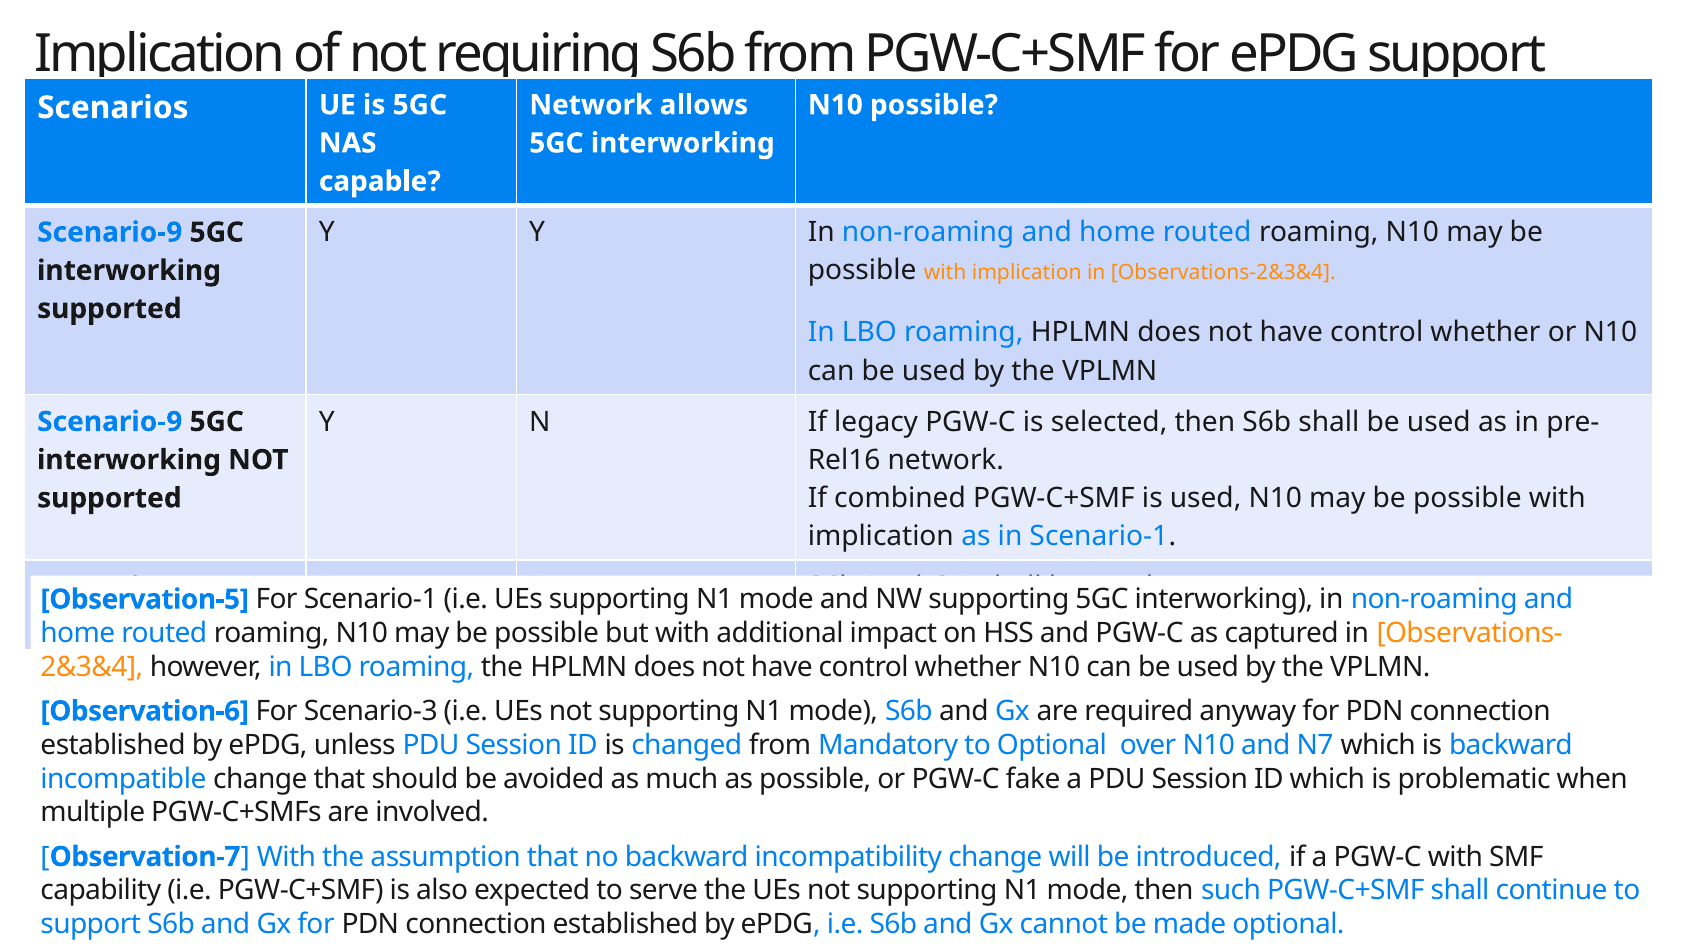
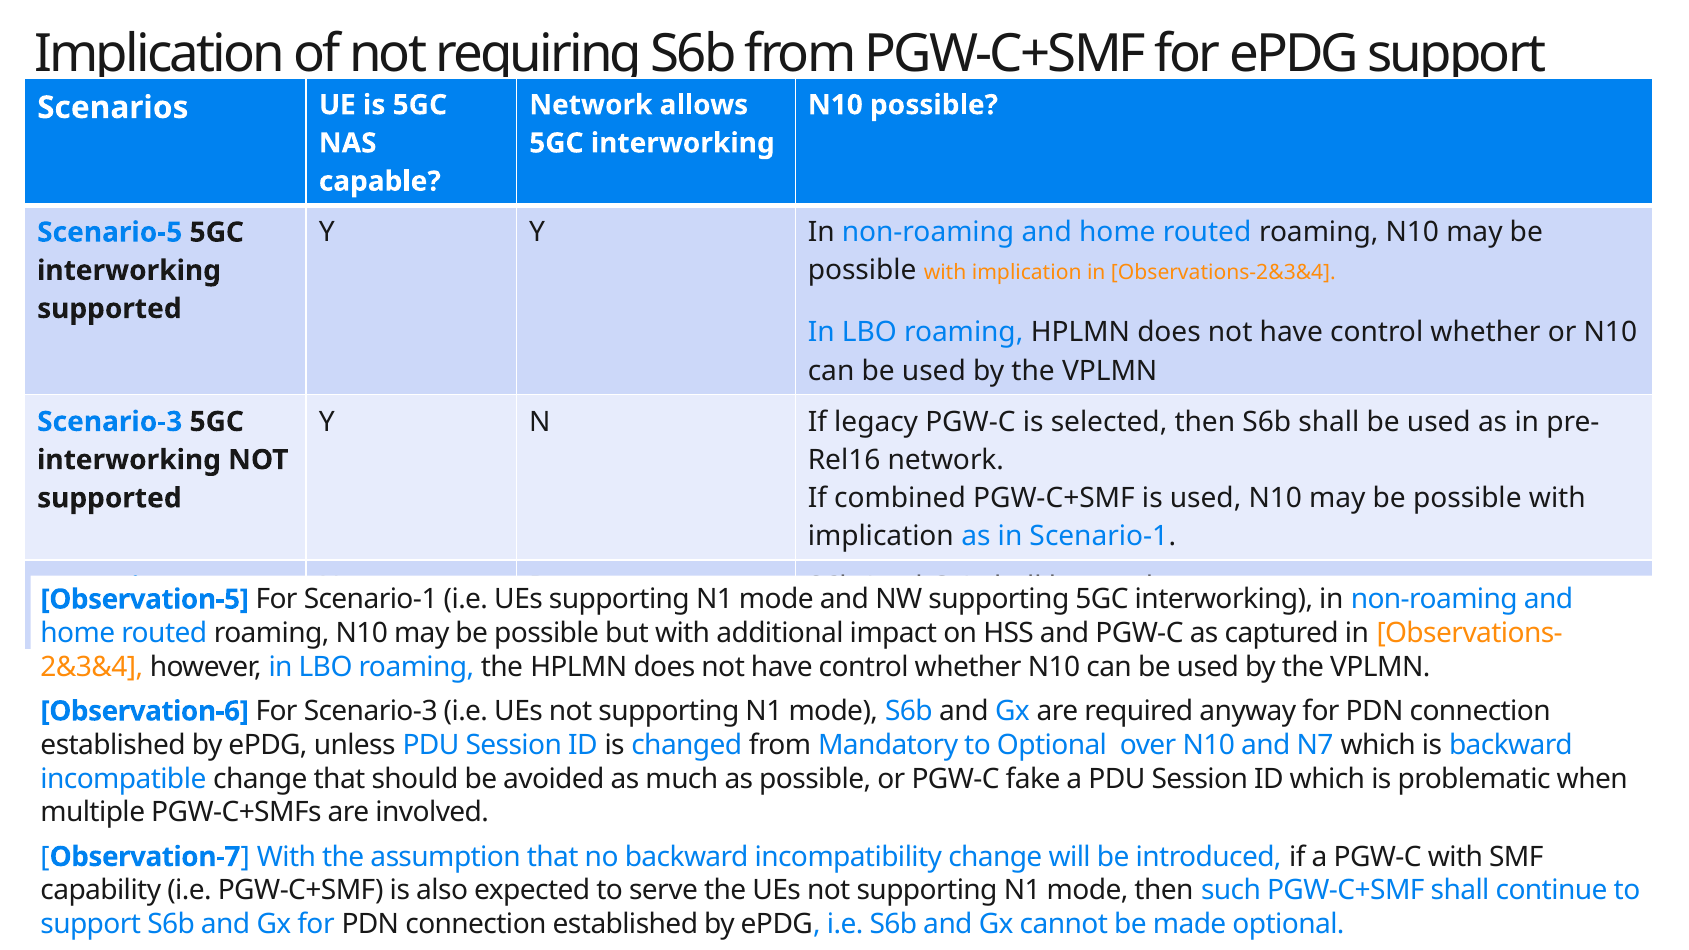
Scenario-9: Scenario-9 -> Scenario-5 (110, 232)
Scenario-9: Scenario-9 -> Scenario-3 (110, 422)
